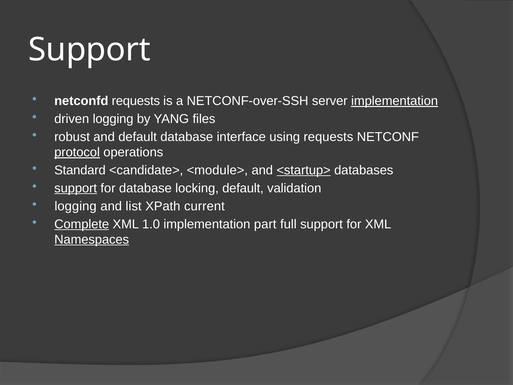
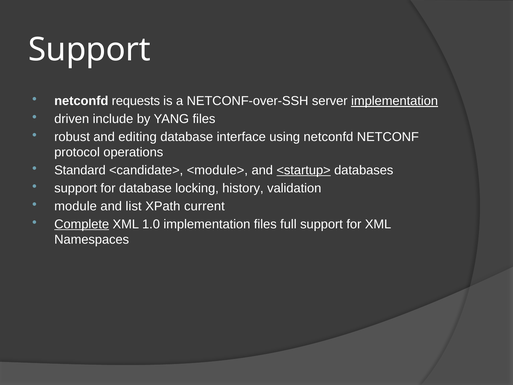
driven logging: logging -> include (113, 119)
and default: default -> editing (138, 137)
using requests: requests -> netconfd (328, 137)
protocol underline: present -> none (77, 152)
support underline: present -> none (76, 188)
locking default: default -> history (243, 188)
logging: logging -> module (76, 206)
implementation part: part -> files (265, 224)
Namespaces underline: present -> none (92, 239)
